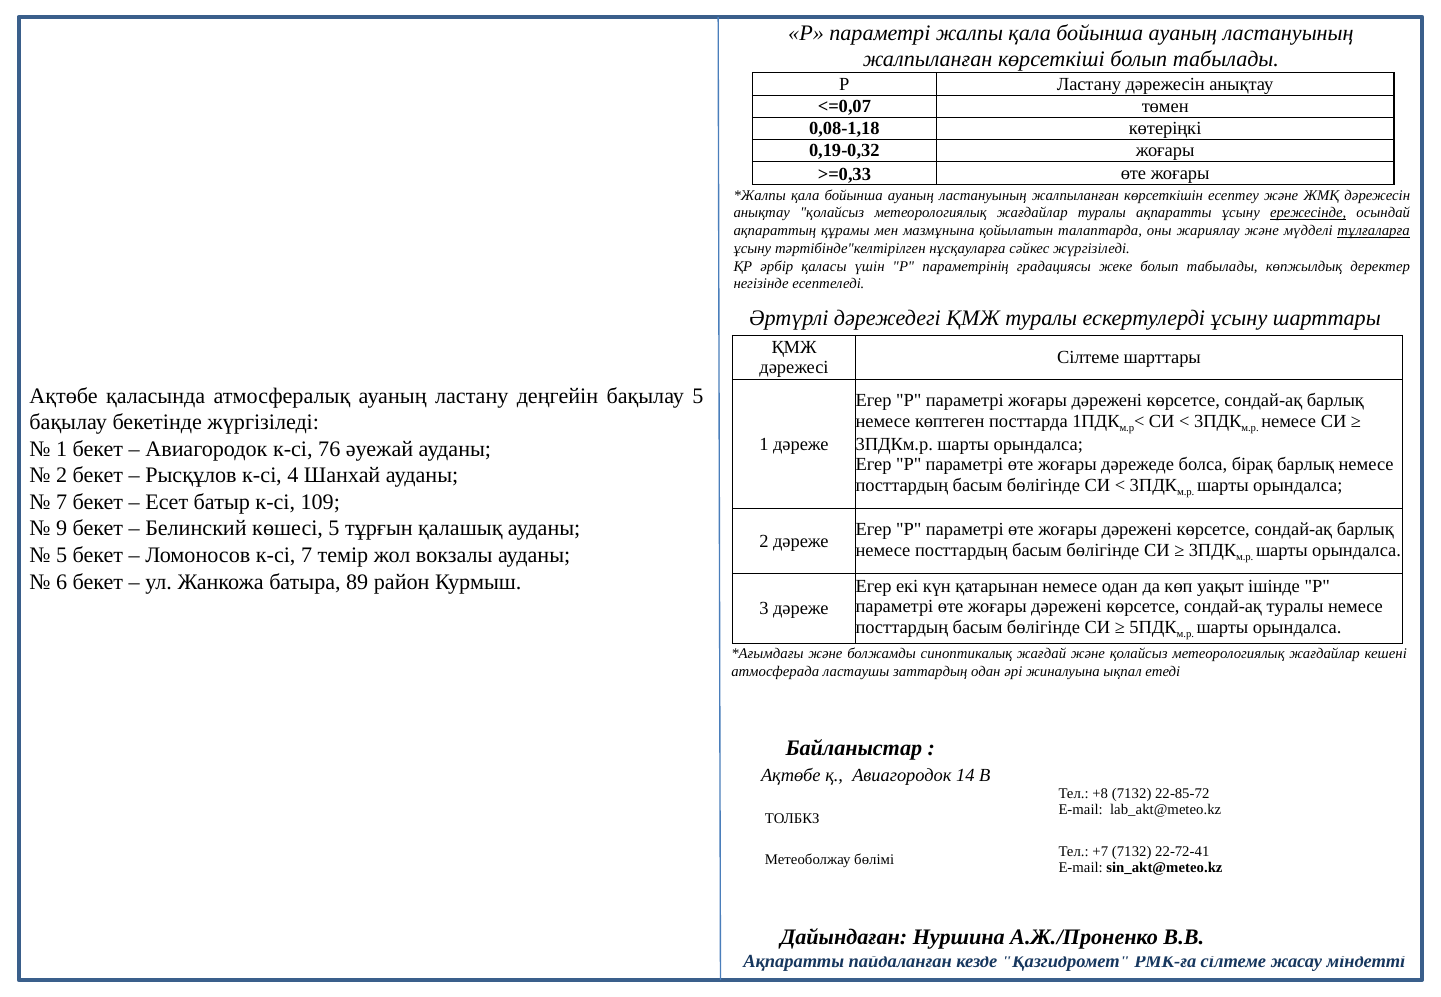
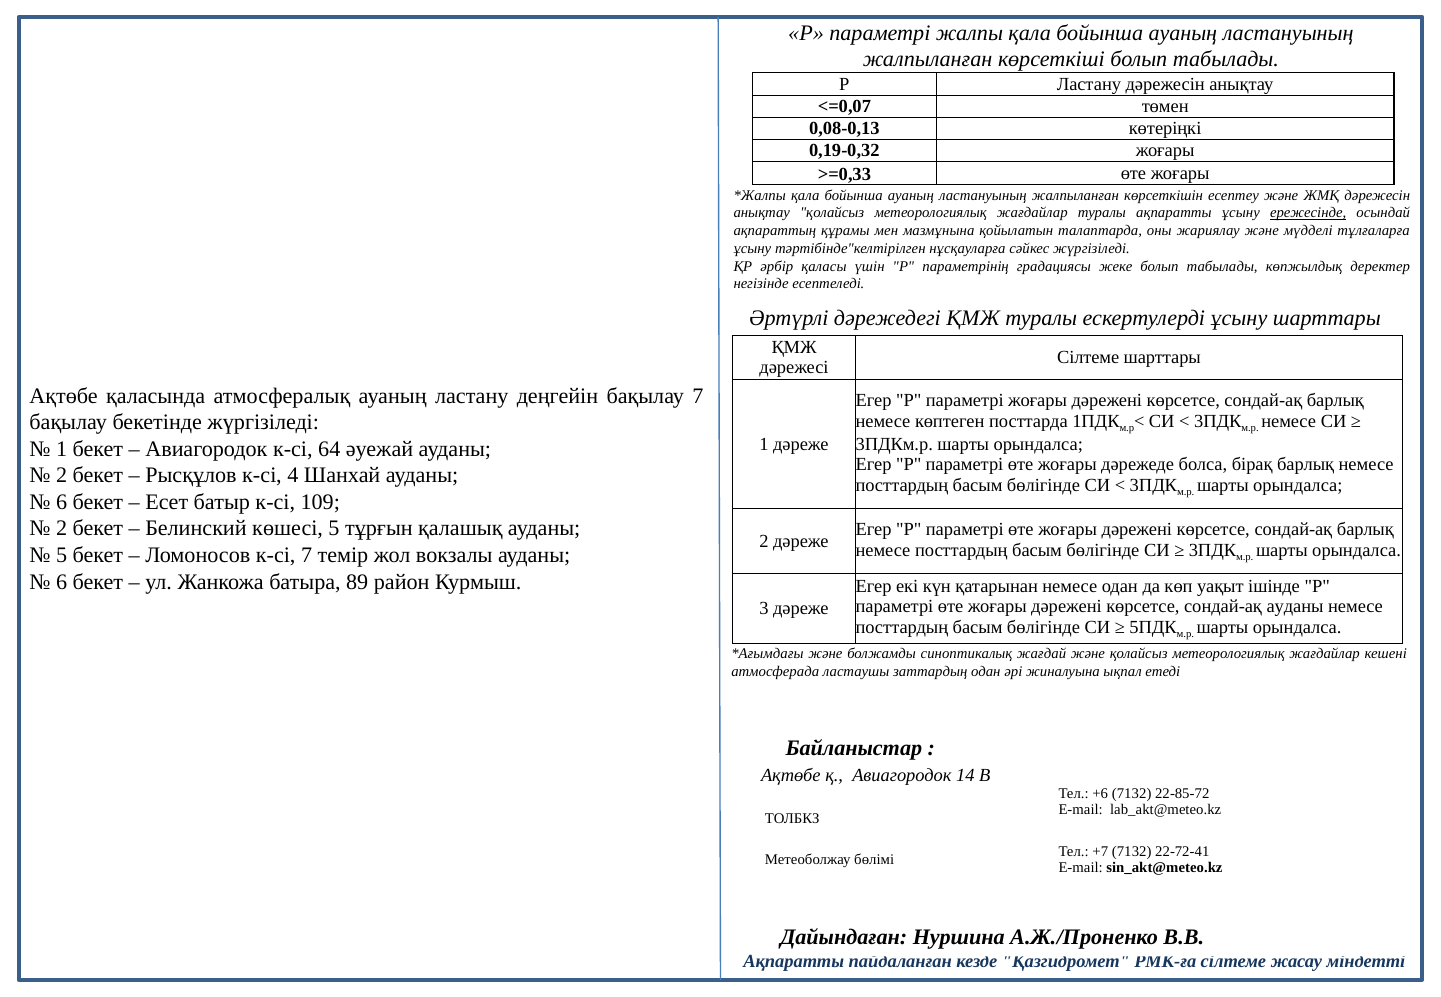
0,08-1,18: 0,08-1,18 -> 0,08-0,13 (844, 129)
тұлғаларға underline: present -> none (1374, 231)
бақылау 5: 5 -> 7 (698, 396)
76: 76 -> 64 (329, 449)
7: 7 -> 6 (62, 502)
9: 9 -> 2 (62, 529)
сондай-ақ туралы: туралы -> ауданы (1295, 607)
+8: +8 -> +6 (1100, 794)
